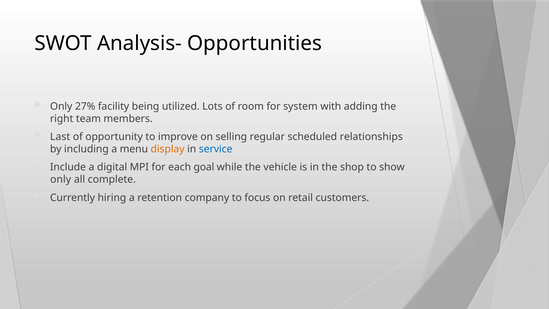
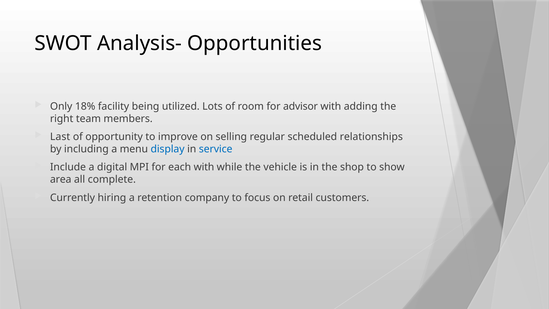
27%: 27% -> 18% (85, 106)
system: system -> advisor (301, 106)
display colour: orange -> blue (168, 149)
each goal: goal -> with (204, 167)
only: only -> area (61, 179)
